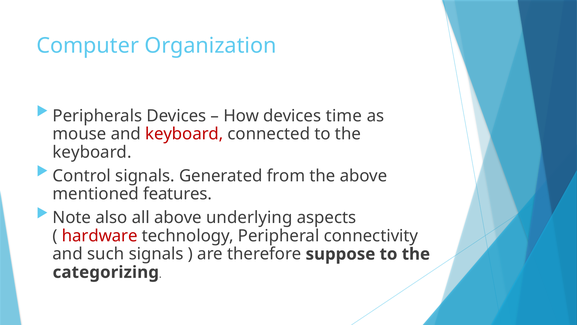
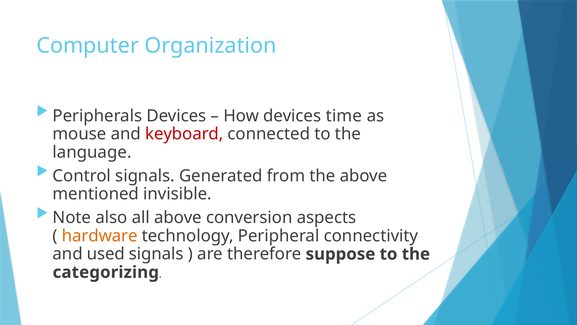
keyboard: keyboard -> language (92, 152)
features: features -> invisible (177, 194)
underlying: underlying -> conversion (249, 217)
hardware colour: red -> orange (100, 236)
such: such -> used (106, 254)
